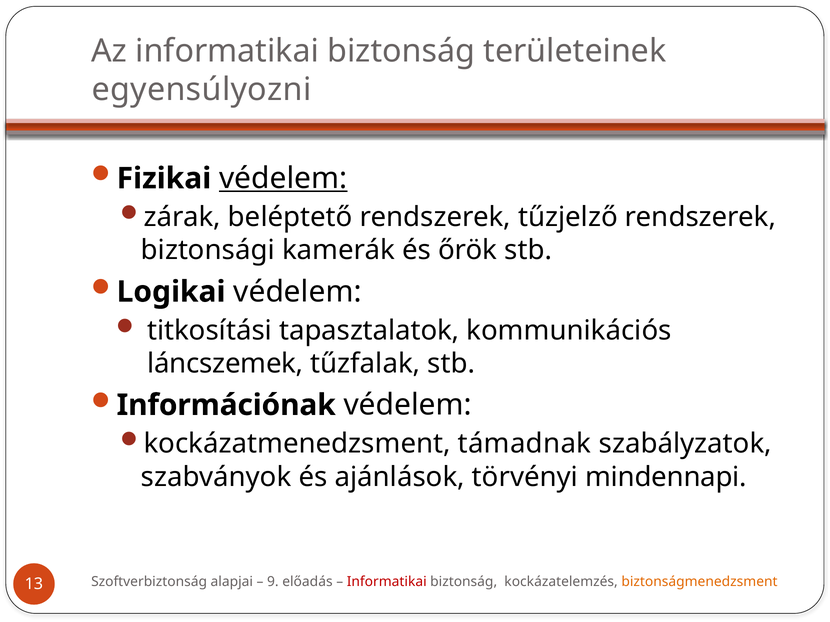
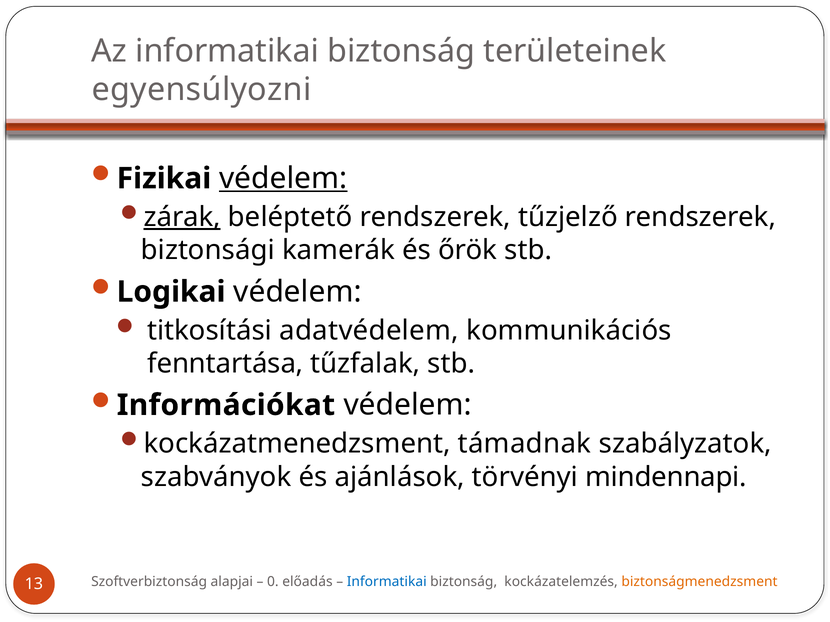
zárak underline: none -> present (182, 217)
tapasztalatok: tapasztalatok -> adatvédelem (369, 331)
láncszemek: láncszemek -> fenntartása (225, 364)
Információnak: Információnak -> Információkat (226, 405)
9: 9 -> 0 (273, 582)
Informatikai colour: red -> blue (387, 582)
